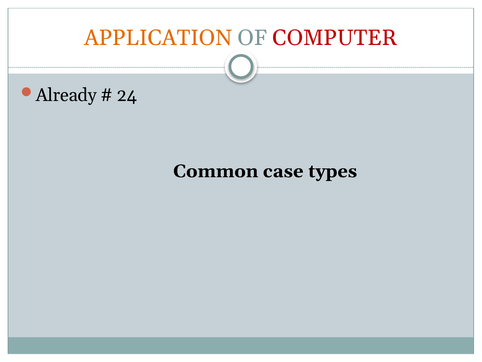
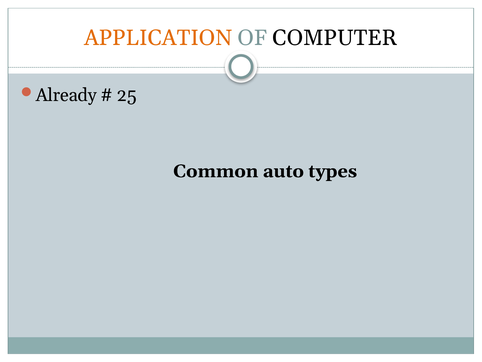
COMPUTER colour: red -> black (335, 38)
24: 24 -> 25 (127, 95)
case: case -> auto (283, 171)
